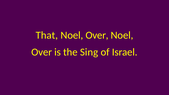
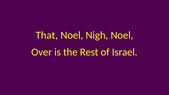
Over: Over -> Nigh (97, 35)
Sing: Sing -> Rest (89, 52)
